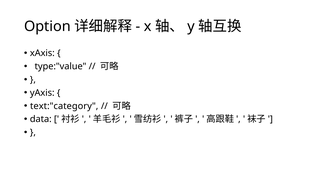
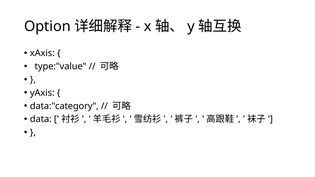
text:"category: text:"category -> data:"category (64, 106)
